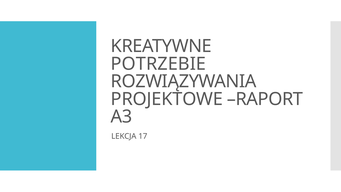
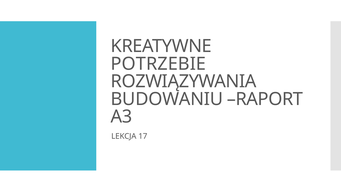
PROJEKTOWE: PROJEKTOWE -> BUDOWANIU (167, 99)
